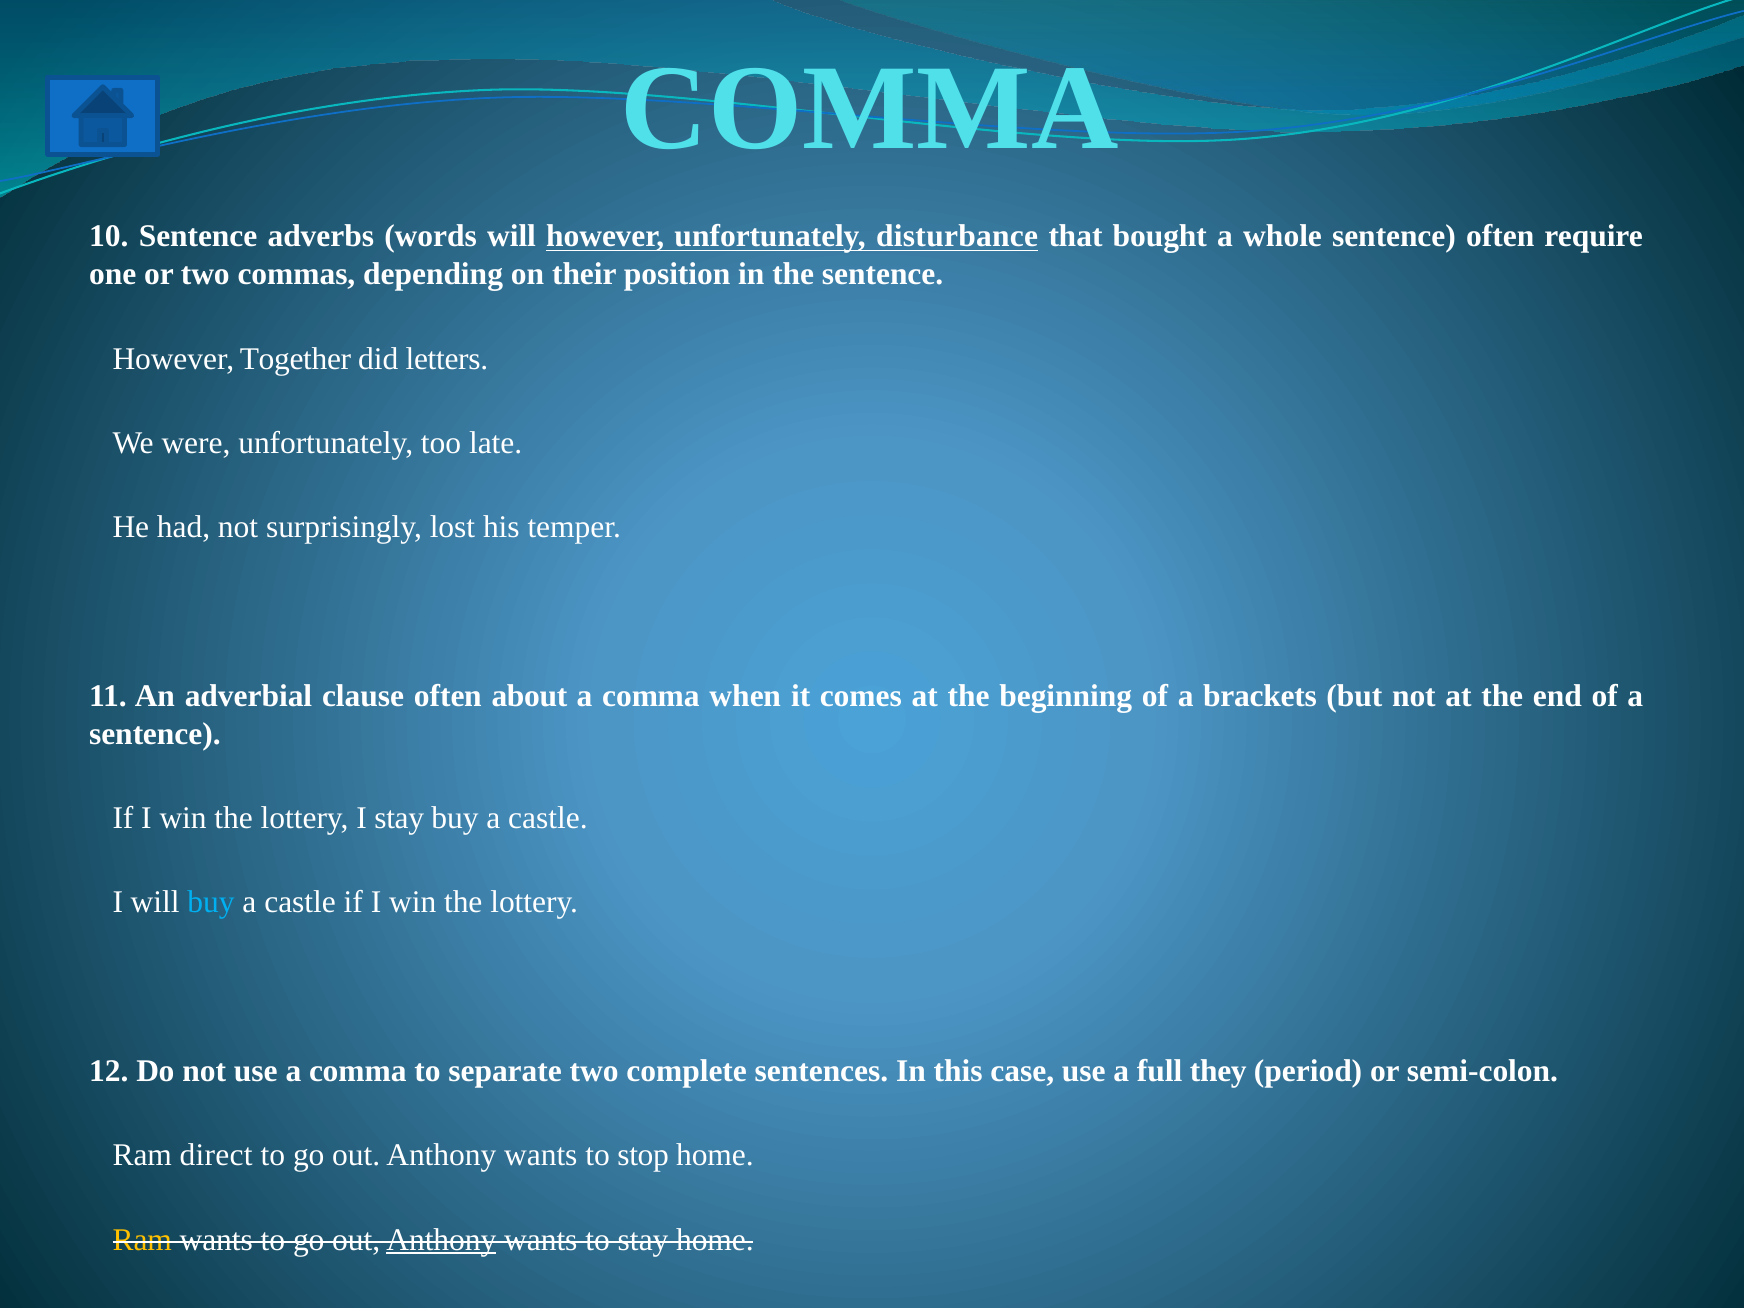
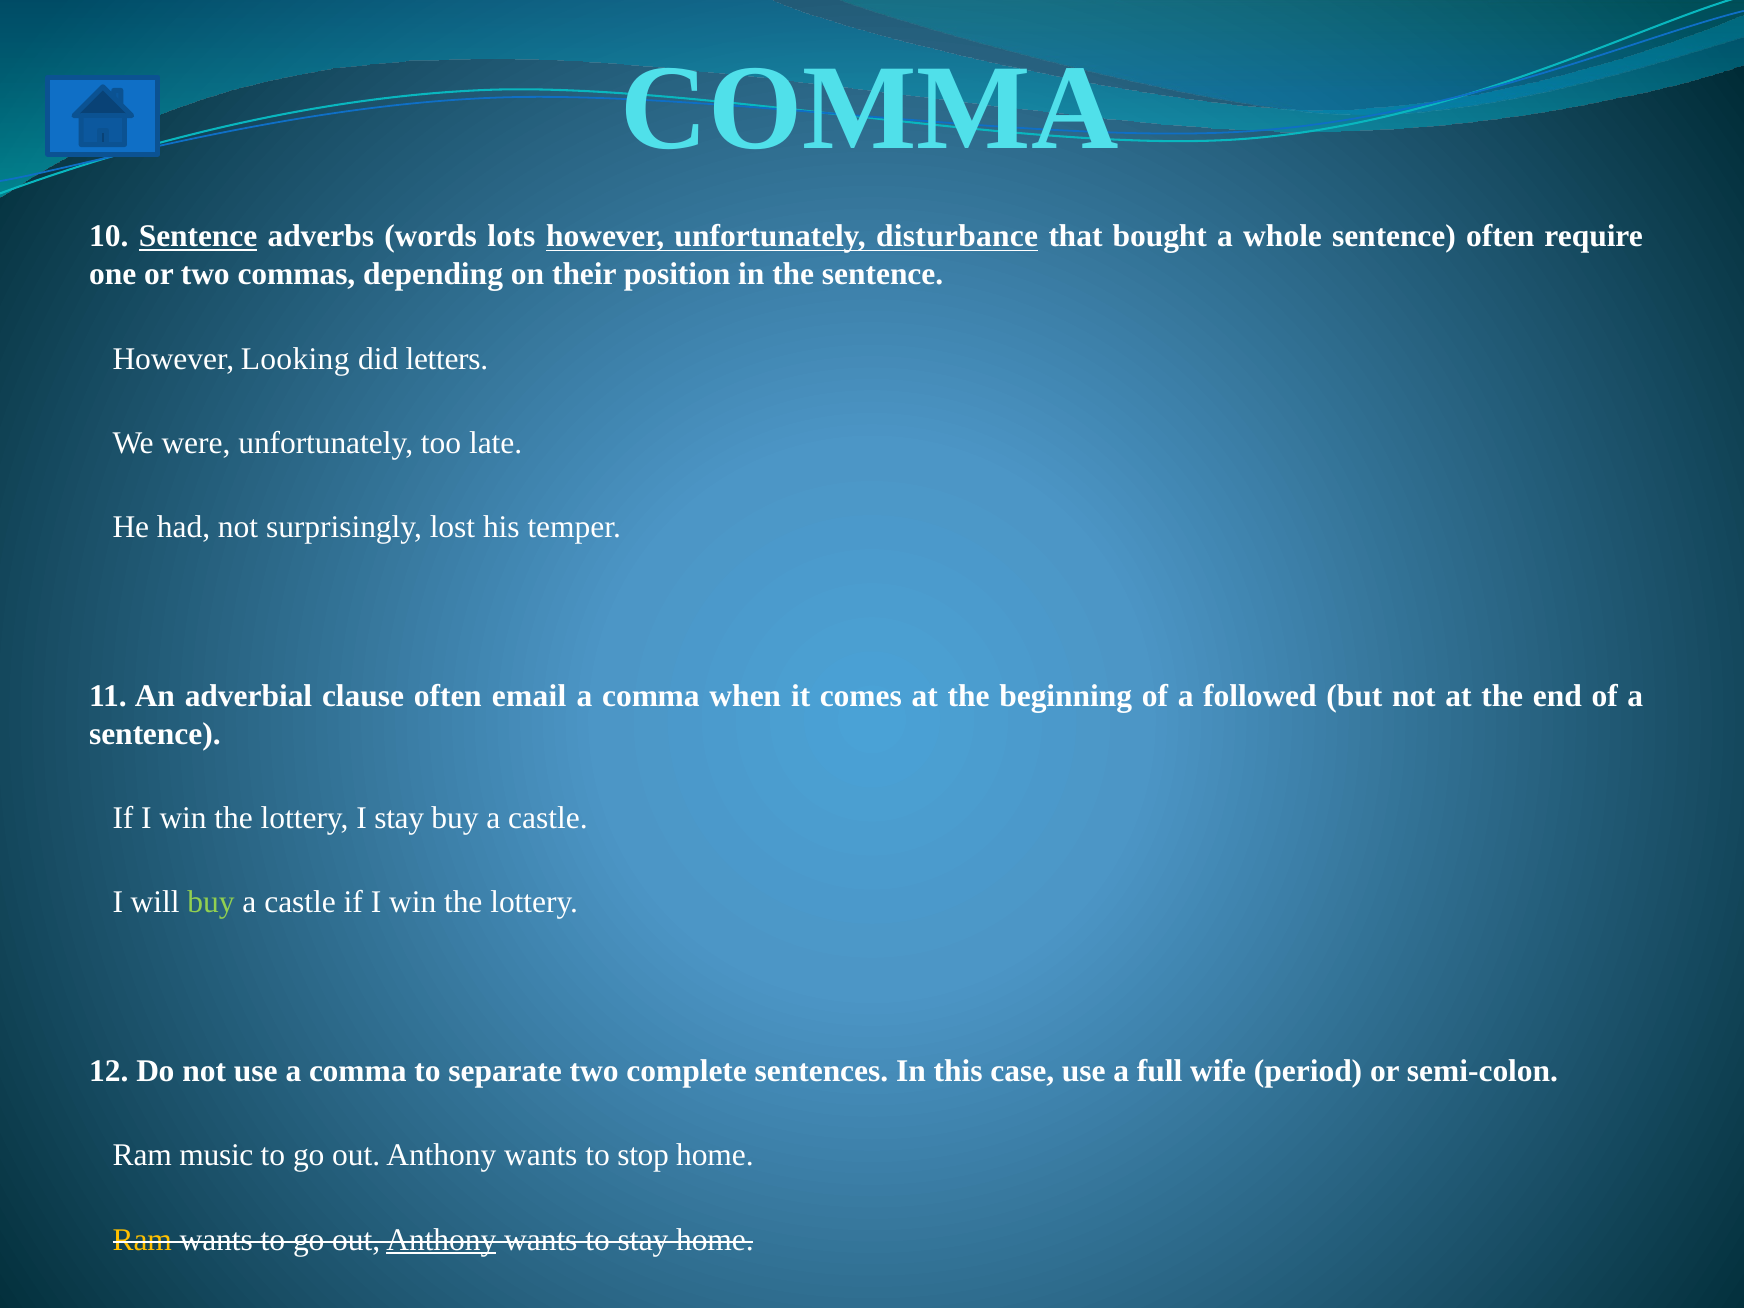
Sentence underline: none -> present (198, 237)
words will: will -> lots (511, 237)
Together: Together -> Looking (295, 359)
about: about -> email (529, 696)
brackets: brackets -> followed (1260, 696)
buy colour: light blue -> light green (211, 902)
they: they -> wife (1218, 1071)
direct: direct -> music (216, 1155)
